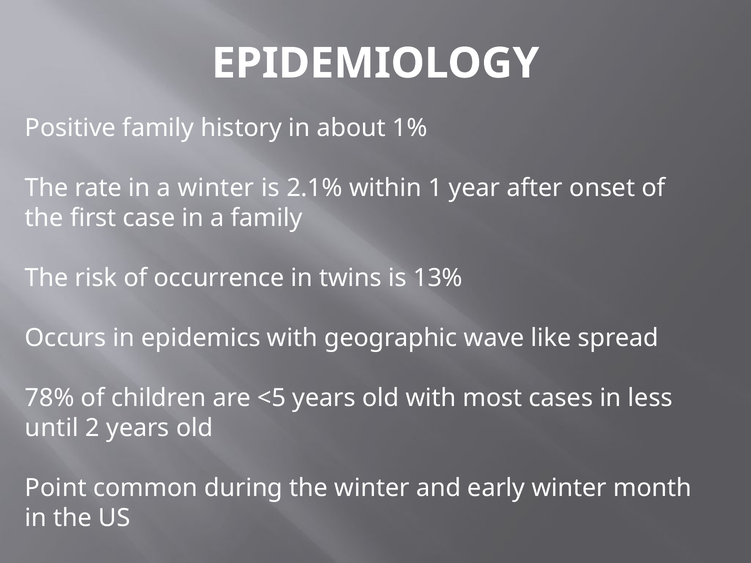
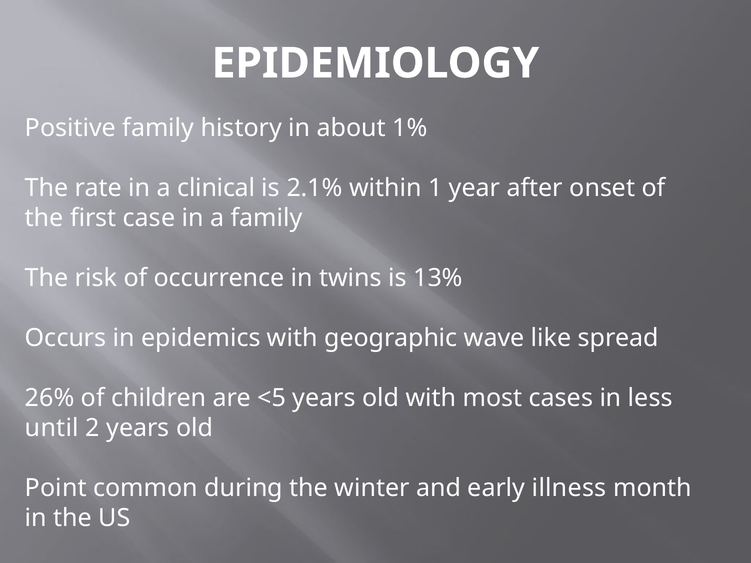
a winter: winter -> clinical (216, 188)
78%: 78% -> 26% (50, 398)
early winter: winter -> illness (569, 488)
